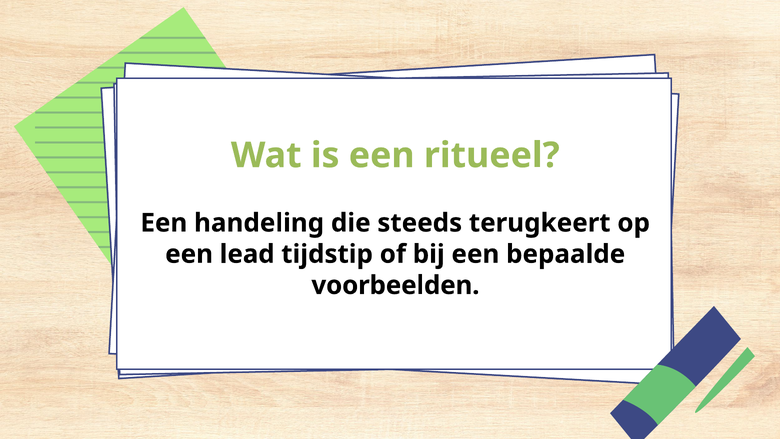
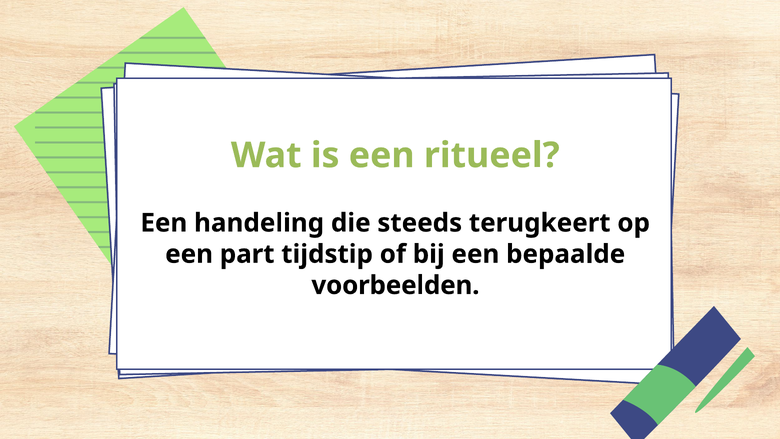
lead: lead -> part (247, 254)
